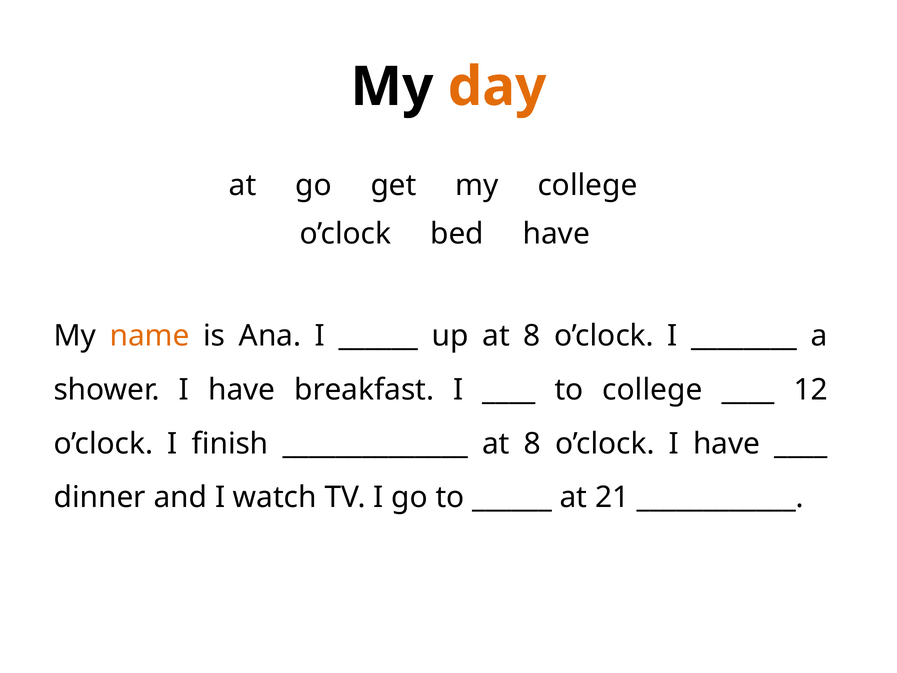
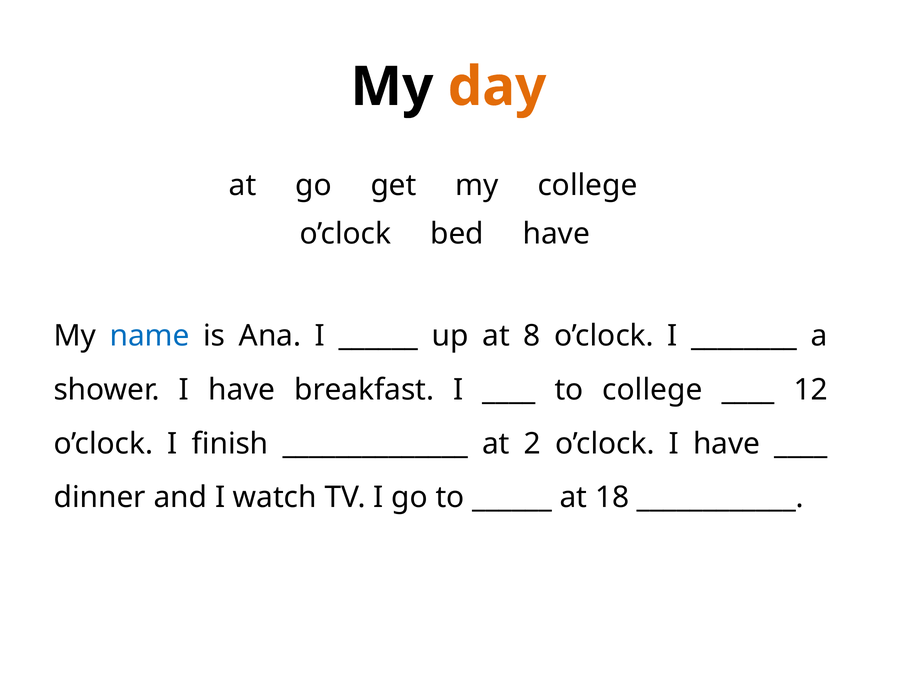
name colour: orange -> blue (150, 336)
8: 8 -> 2 (532, 444)
21: 21 -> 18 (612, 497)
